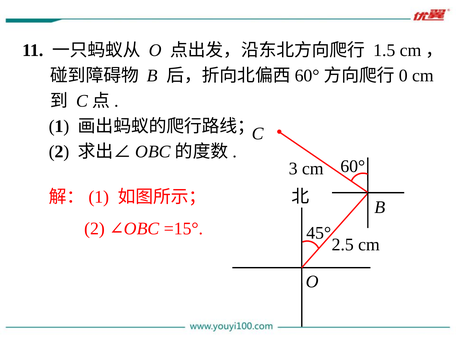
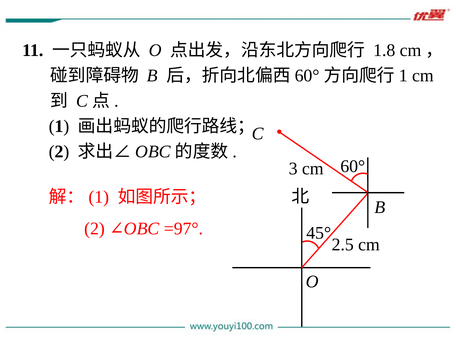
1.5: 1.5 -> 1.8 (384, 50)
0: 0 -> 1 (403, 75)
=15°: =15° -> =97° (183, 229)
